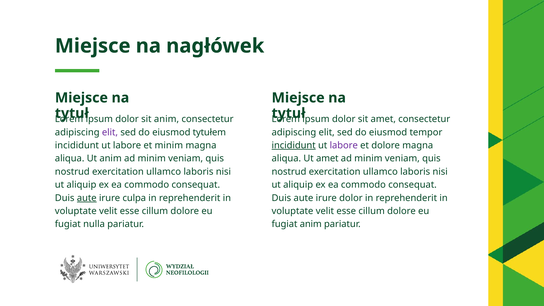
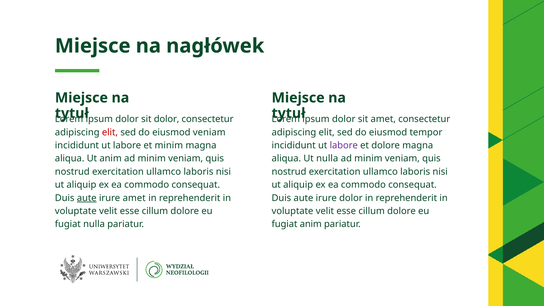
sit anim: anim -> dolor (167, 119)
elit colour: purple -> red (110, 132)
eiusmod tytułem: tytułem -> veniam (209, 132)
incididunt underline: present -> none (294, 145)
Ut amet: amet -> nulla (327, 159)
irure culpa: culpa -> amet (134, 198)
